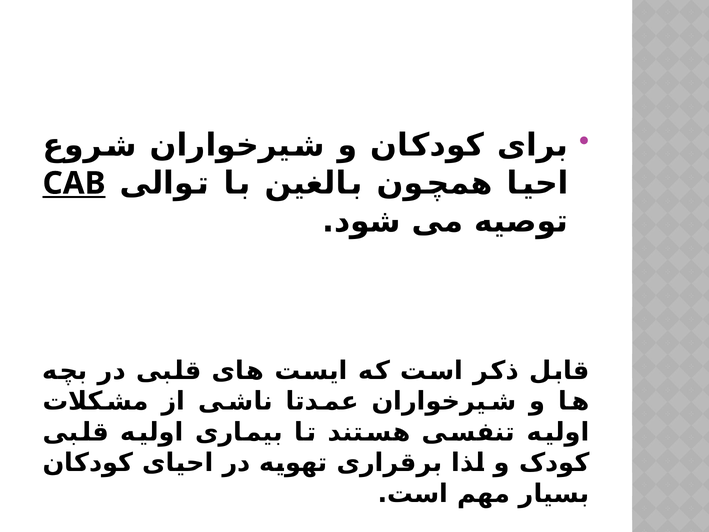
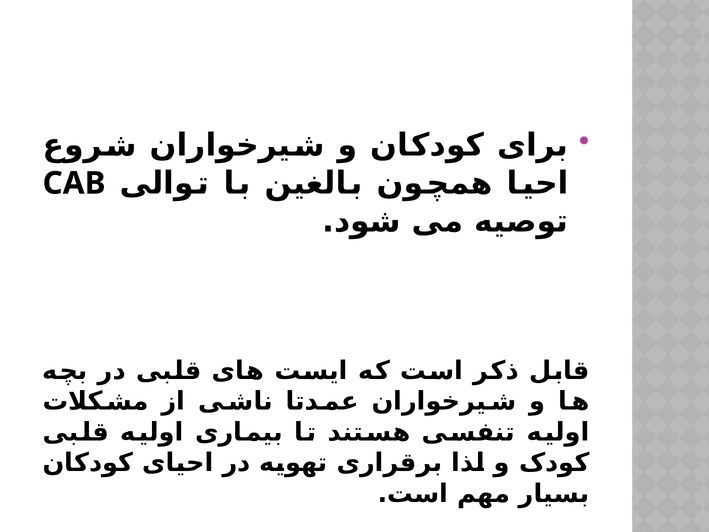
CAB underline: present -> none (74, 183)
